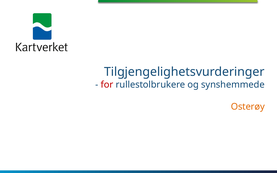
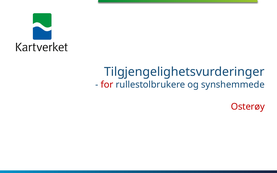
Osterøy colour: orange -> red (248, 107)
